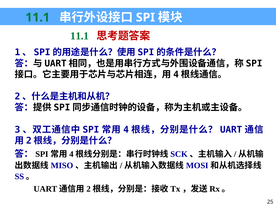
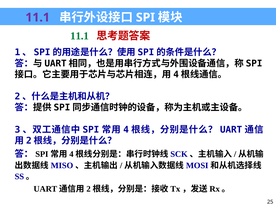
11.1 colour: green -> purple (38, 17)
